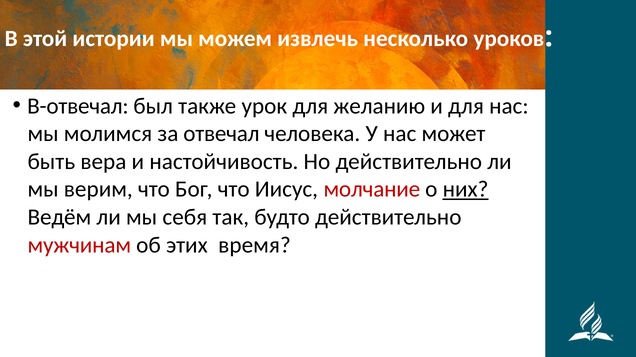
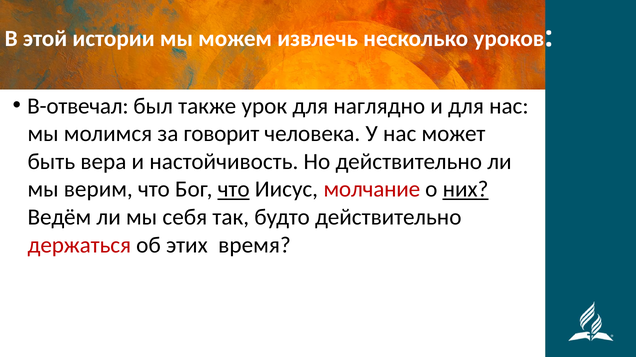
желанию: желанию -> наглядно (379, 106)
отвечал: отвечал -> говорит (221, 134)
что underline: none -> present (234, 190)
мужчинам: мужчинам -> держаться (79, 245)
